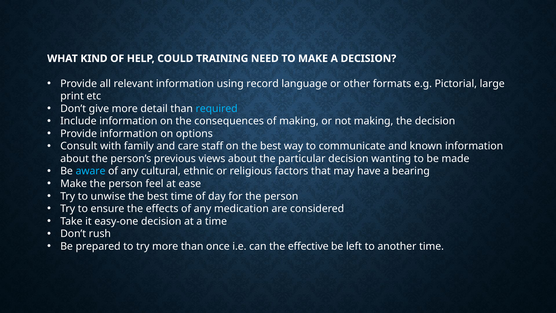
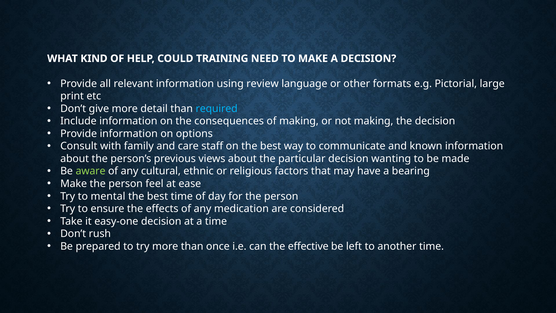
record: record -> review (263, 84)
aware colour: light blue -> light green (91, 171)
unwise: unwise -> mental (108, 196)
